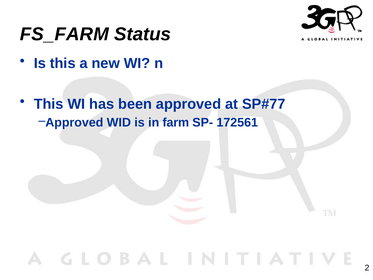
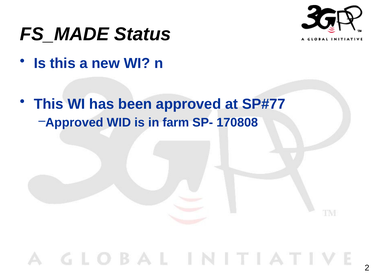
FS_FARM: FS_FARM -> FS_MADE (64, 34)
172561: 172561 -> 170808 (237, 122)
